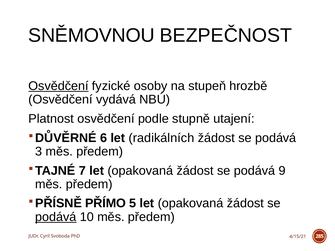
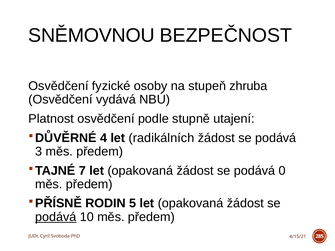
Osvědčení underline: present -> none (58, 86)
hrozbě: hrozbě -> zhruba (248, 86)
6: 6 -> 4 (104, 138)
9: 9 -> 0 (282, 171)
PŘÍMO: PŘÍMO -> RODIN (106, 204)
